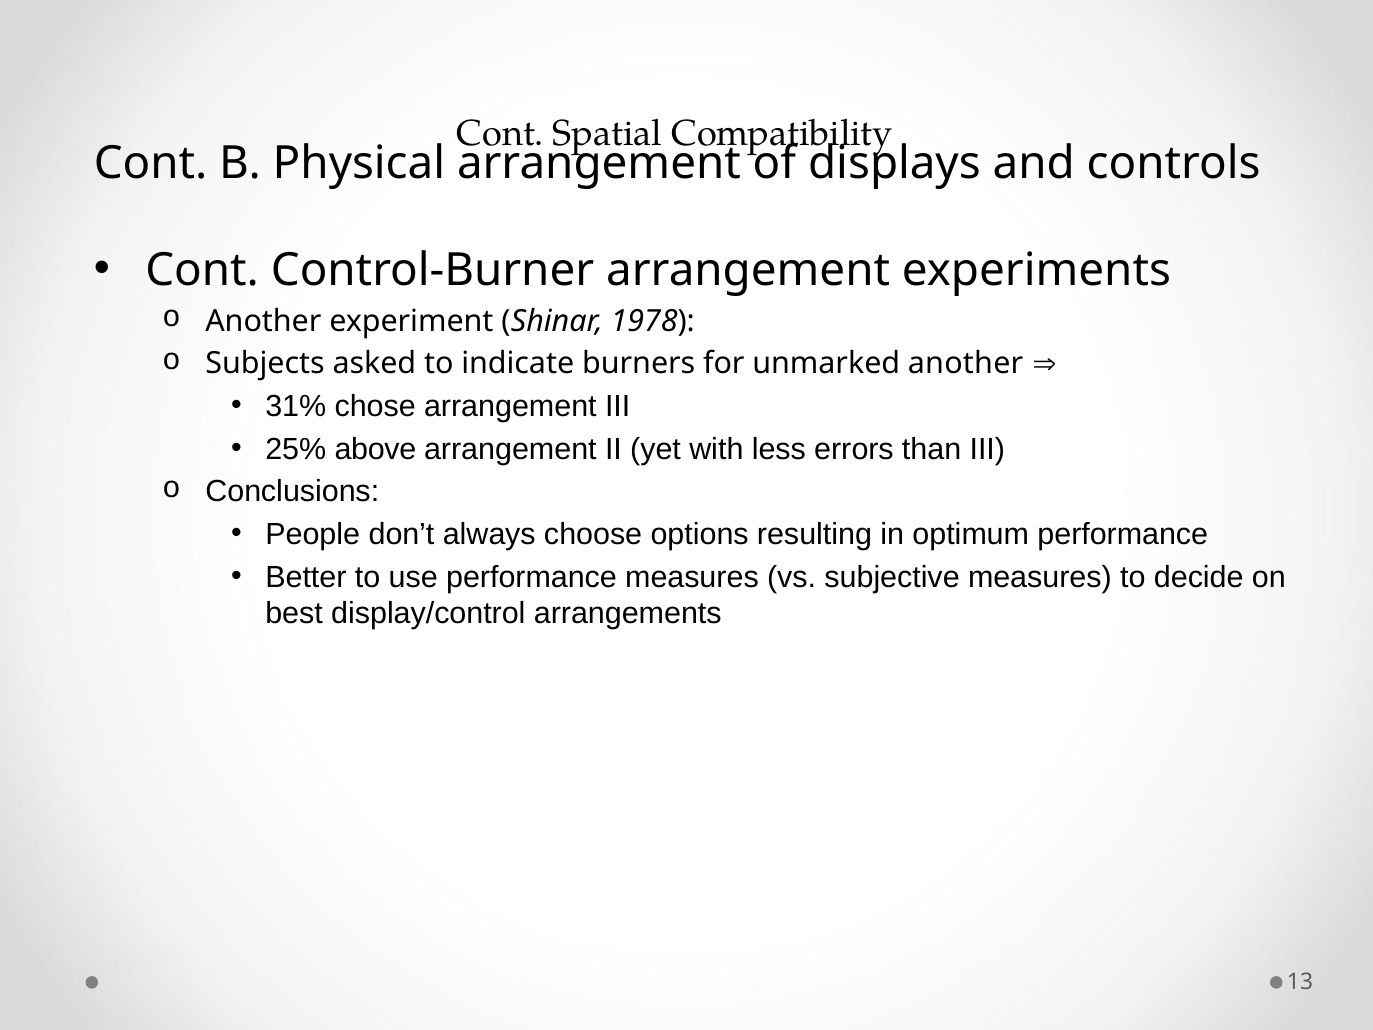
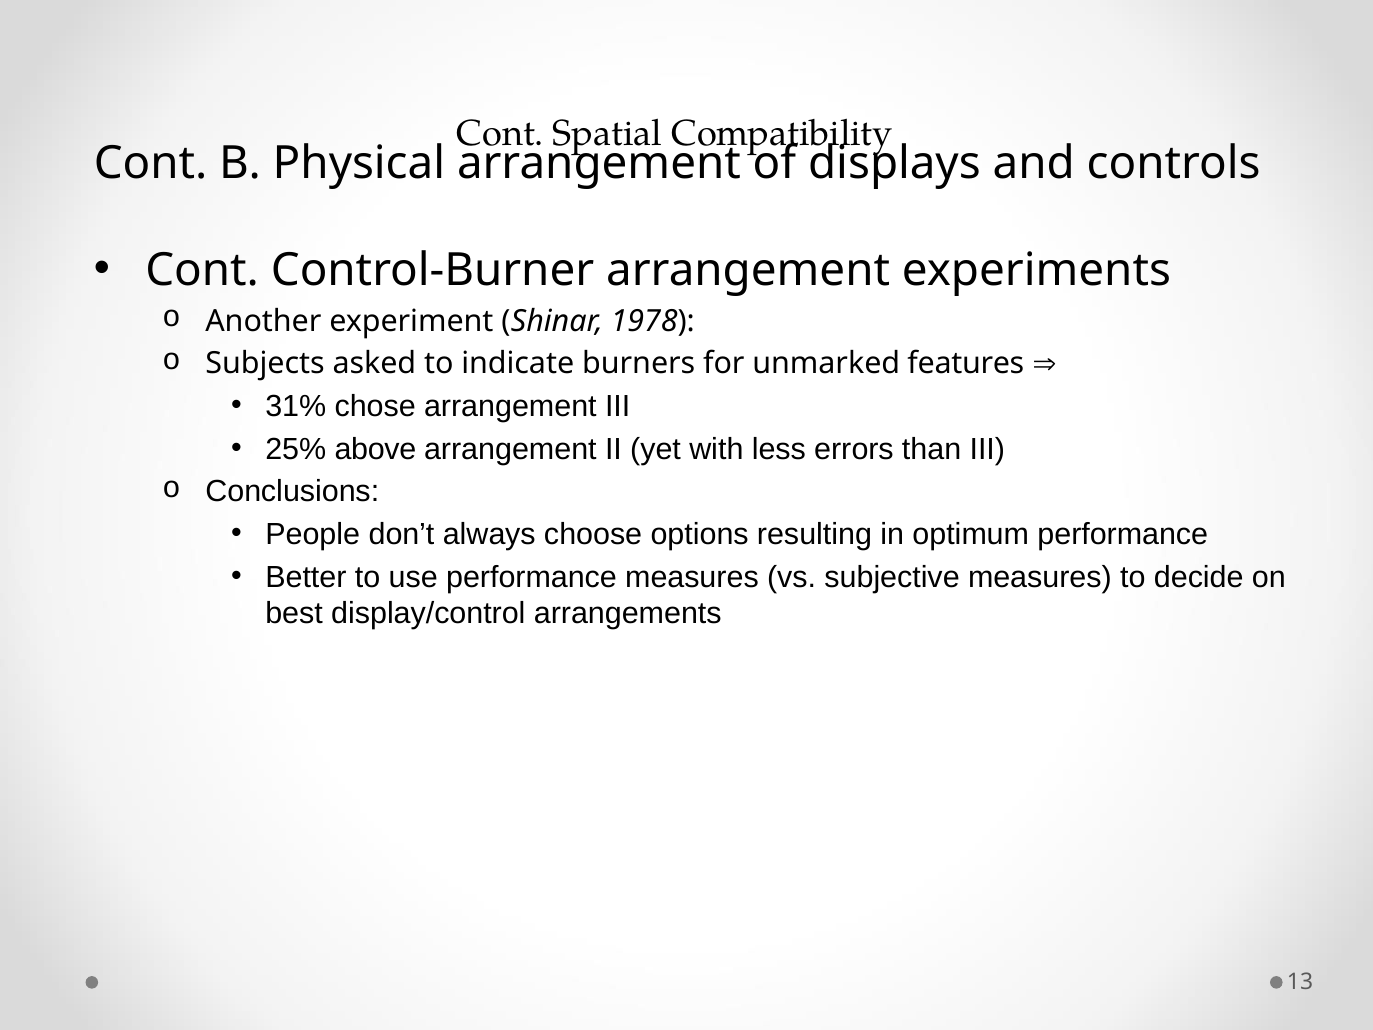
unmarked another: another -> features (966, 364)
